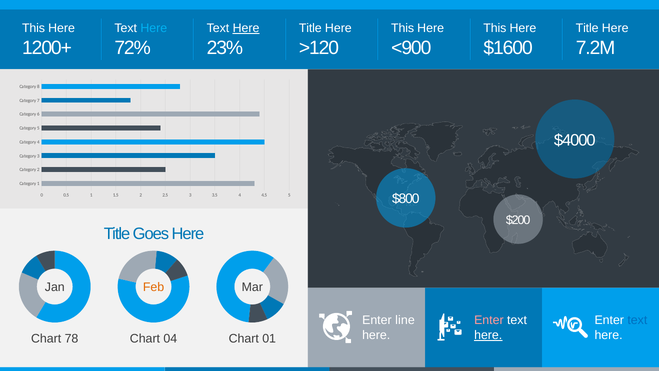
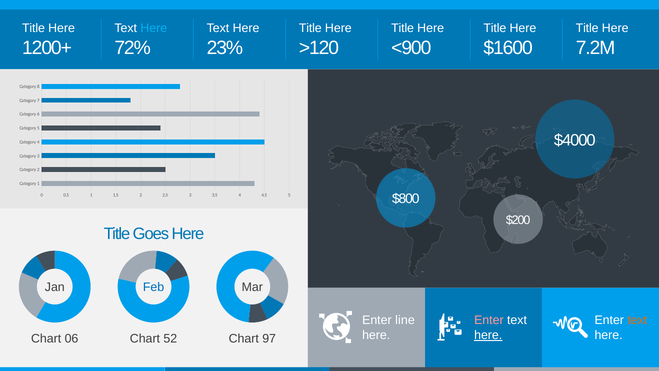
This: This -> Title (33, 28)
Here underline: present -> none (246, 28)
This: This -> Title (403, 28)
This: This -> Title (495, 28)
Feb colour: orange -> blue (154, 287)
text colour: blue -> orange (637, 320)
78: 78 -> 06 (71, 339)
04: 04 -> 52 (170, 339)
01: 01 -> 97 (269, 339)
